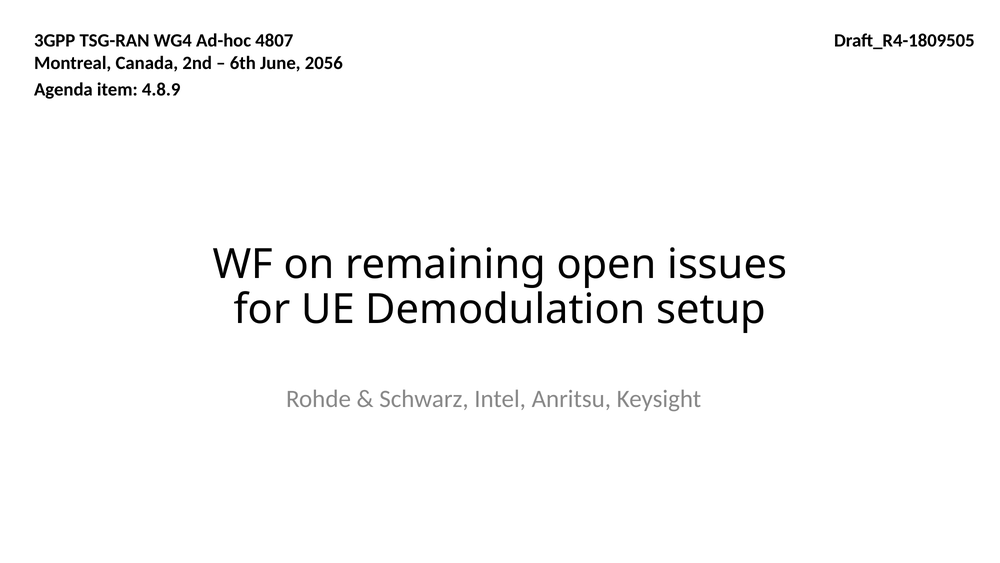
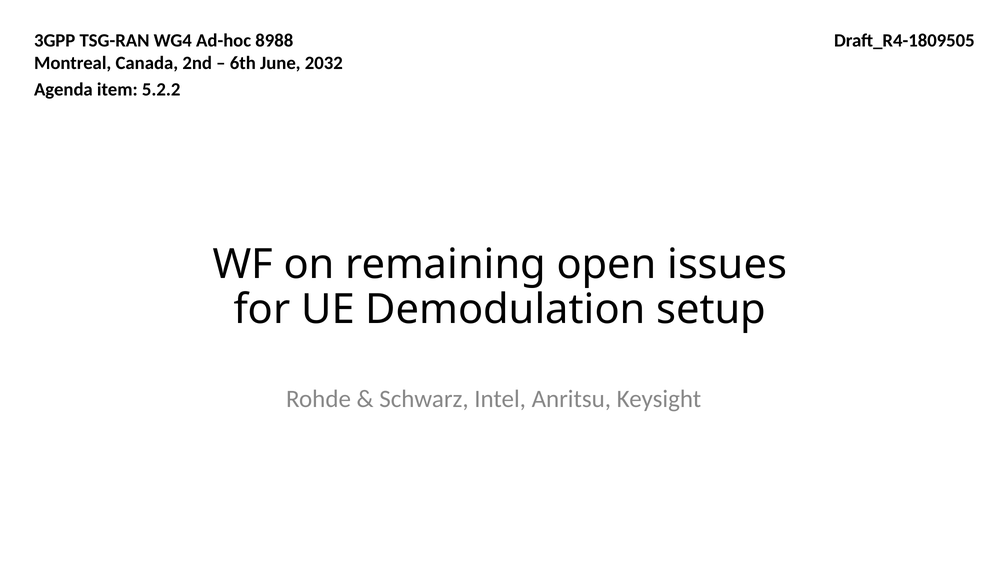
4807: 4807 -> 8988 (274, 41)
2056: 2056 -> 2032 (324, 63)
4.8.9: 4.8.9 -> 5.2.2 (161, 89)
